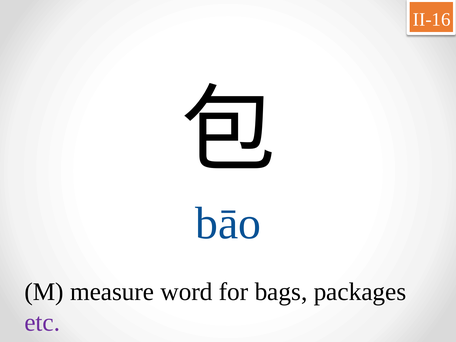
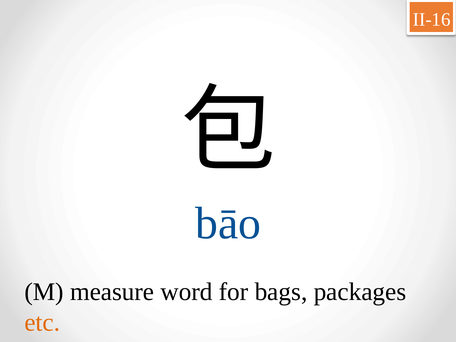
etc colour: purple -> orange (42, 322)
